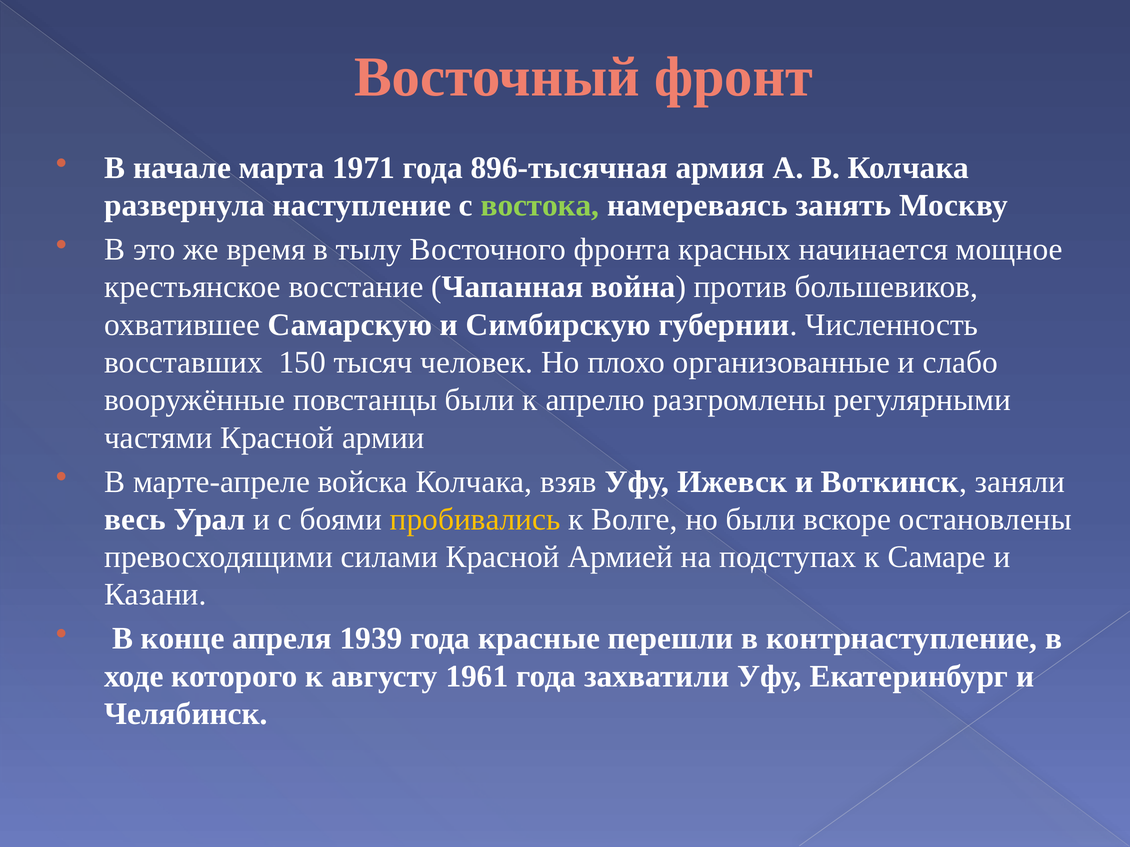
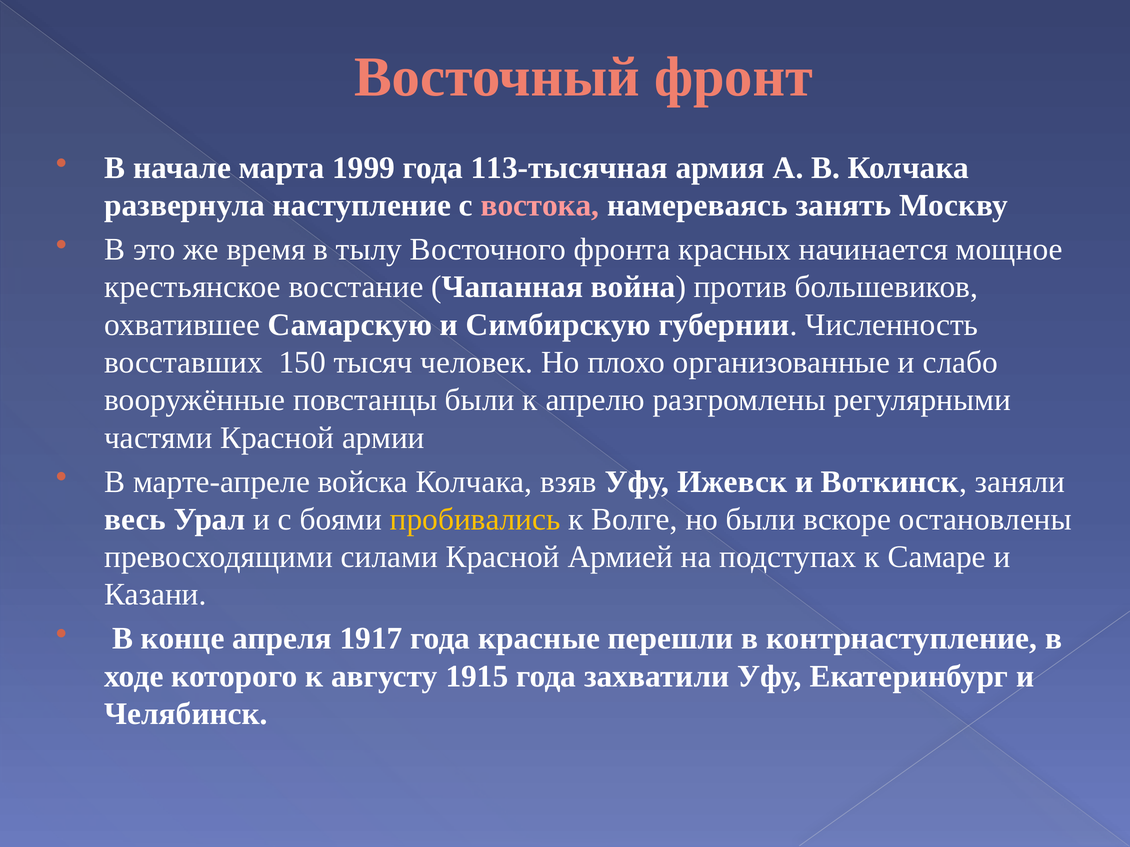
1971: 1971 -> 1999 (364, 168)
896-тысячная: 896-тысячная -> 113-тысячная (569, 168)
востока colour: light green -> pink (540, 206)
1939: 1939 -> 1917 (371, 639)
1961: 1961 -> 1915 (477, 677)
